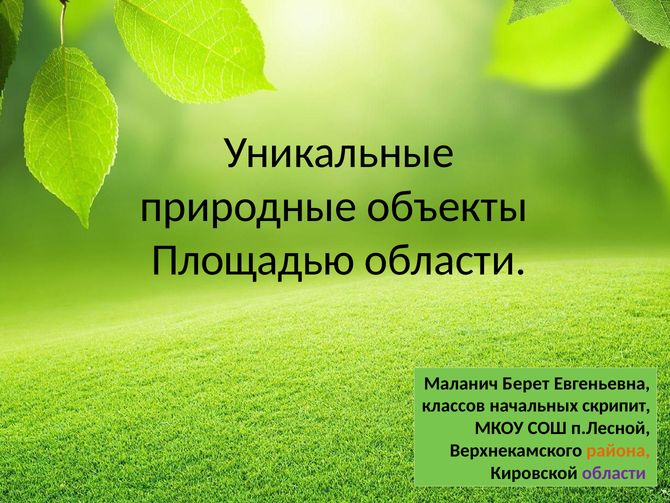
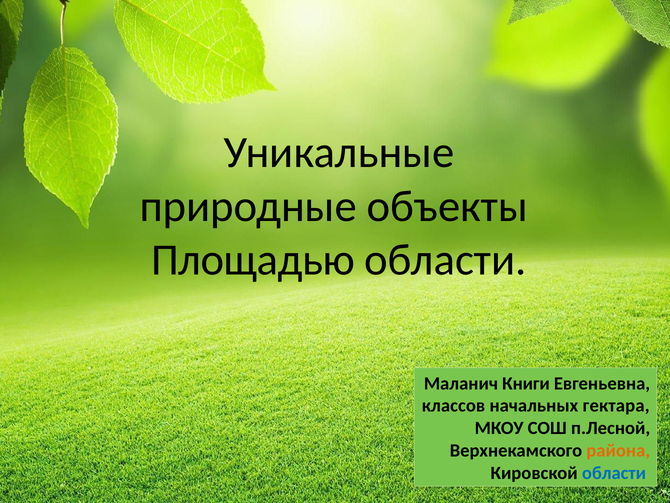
Берет: Берет -> Книги (526, 383)
скрипит: скрипит -> гектара (616, 405)
области colour: purple -> blue (614, 472)
